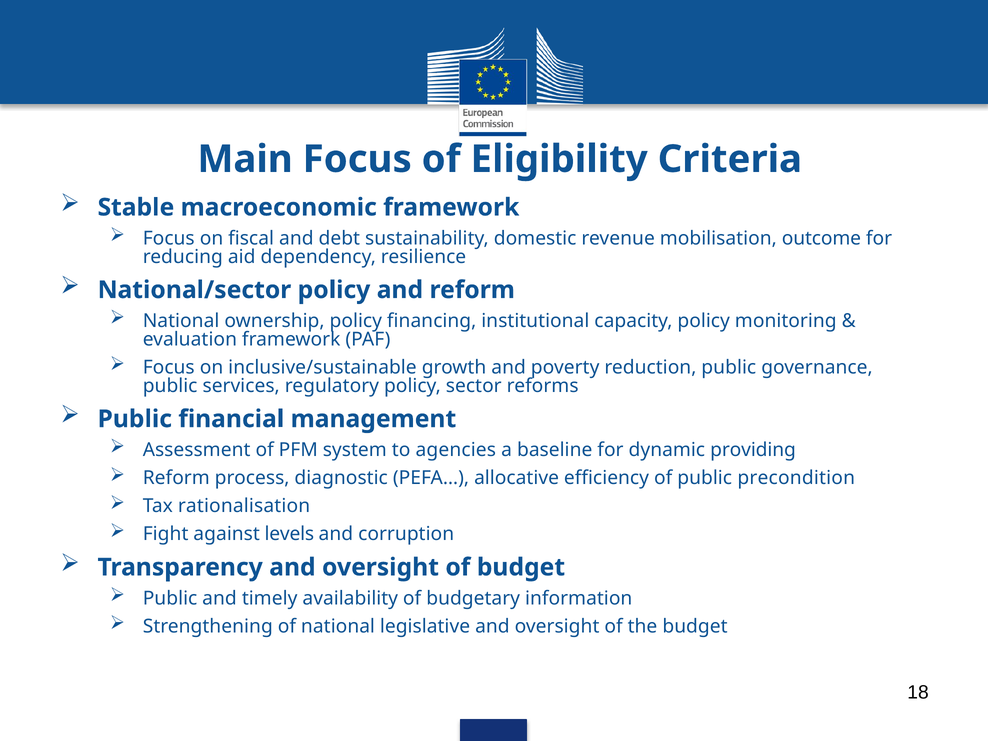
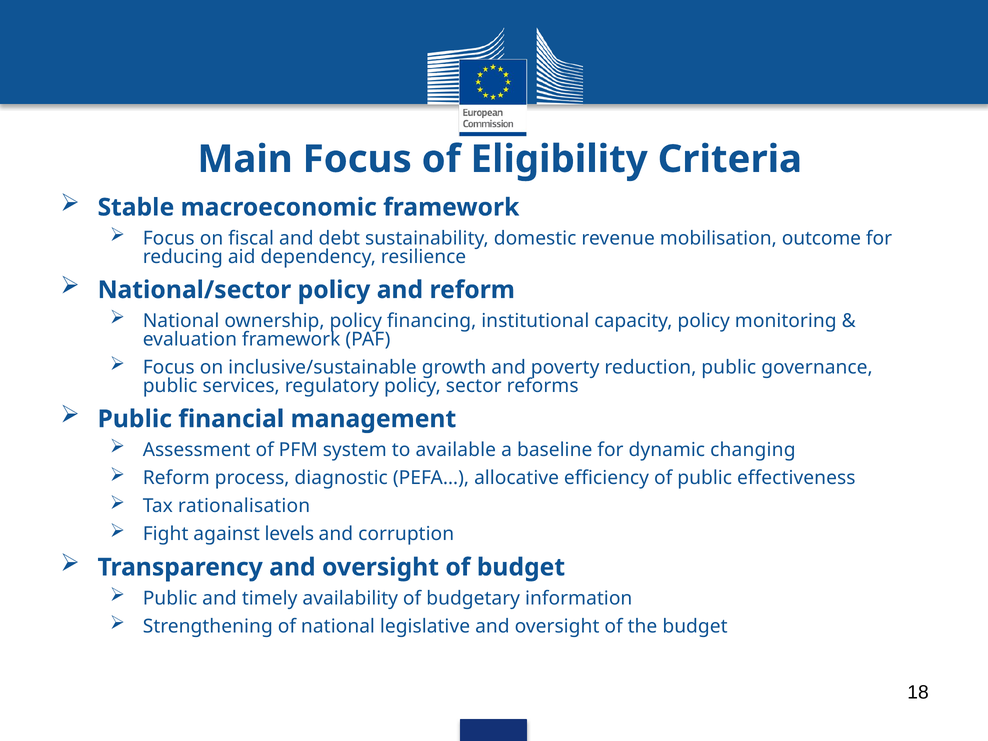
agencies: agencies -> available (456, 450)
providing: providing -> changing (753, 450)
precondition: precondition -> effectiveness (796, 478)
